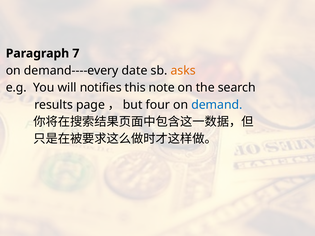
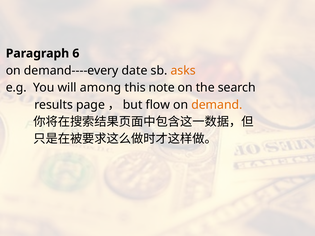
7: 7 -> 6 (76, 53)
notifies: notifies -> among (101, 88)
four: four -> flow (158, 105)
demand colour: blue -> orange (217, 105)
